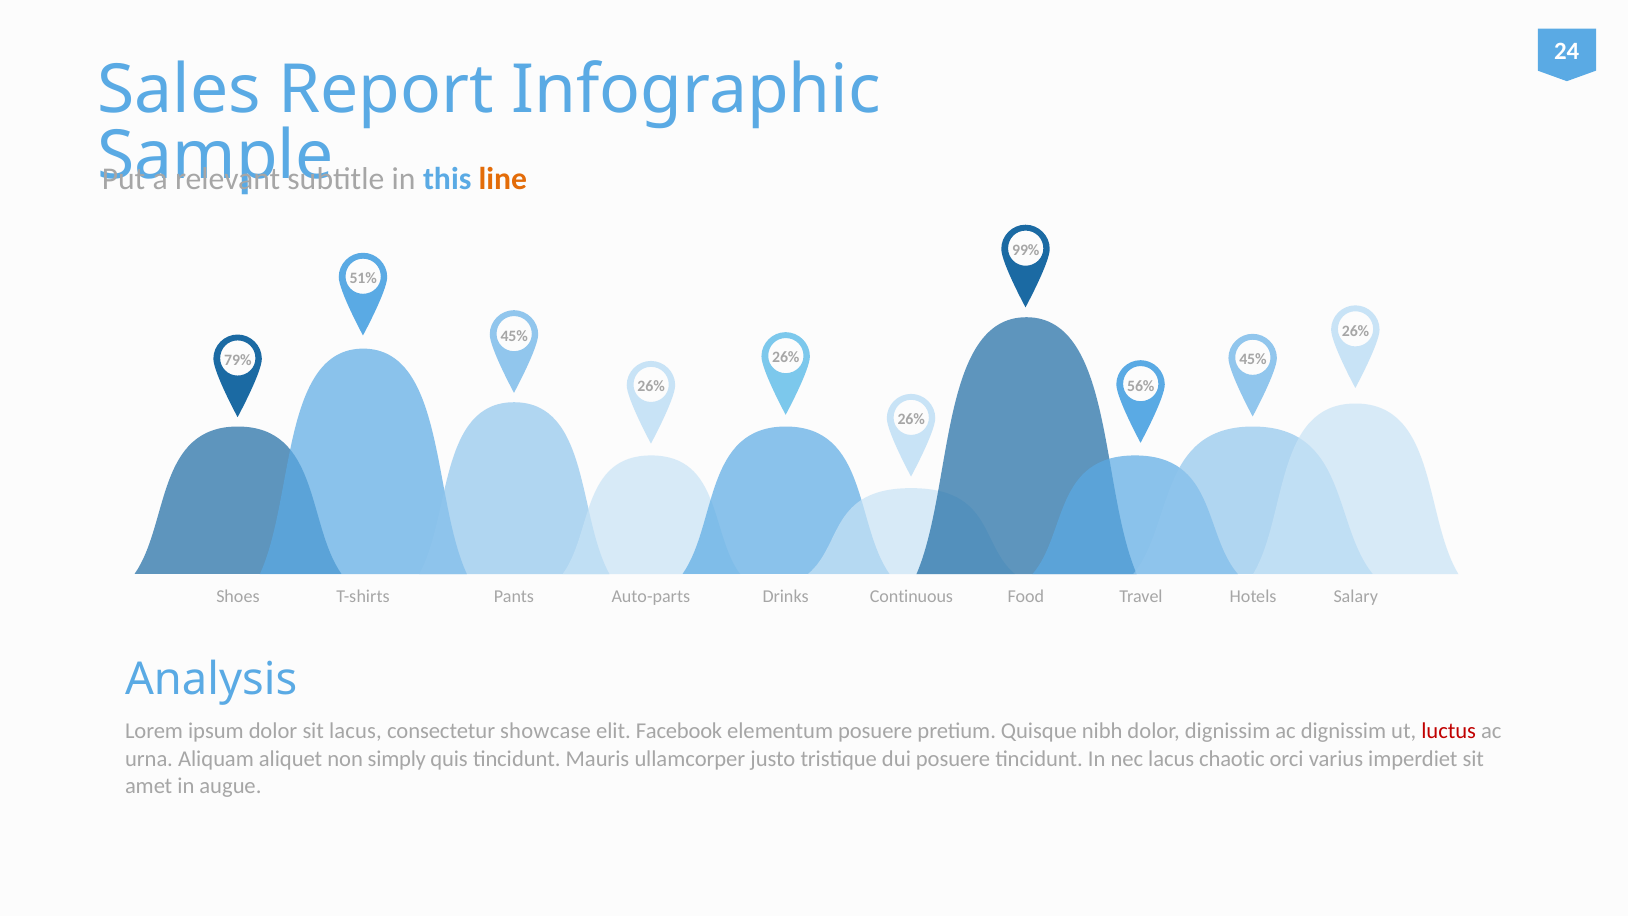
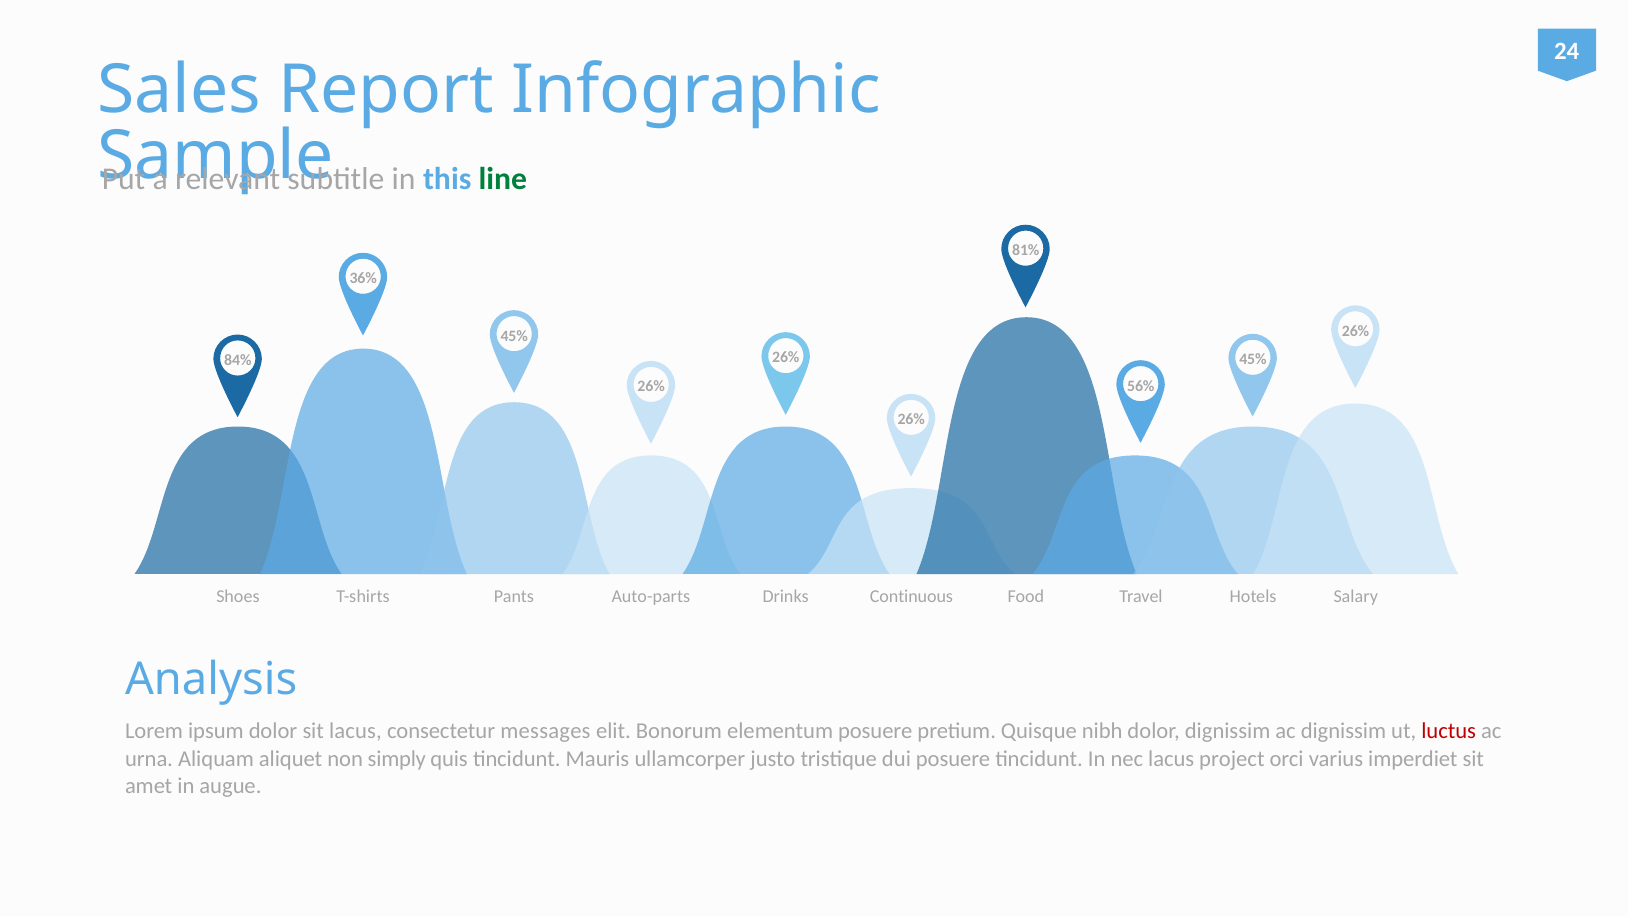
line colour: orange -> green (503, 179)
99%: 99% -> 81% (1026, 250)
51%: 51% -> 36% (363, 278)
79%: 79% -> 84% (238, 360)
showcase: showcase -> messages (546, 731)
Facebook: Facebook -> Bonorum (679, 731)
chaotic: chaotic -> project (1232, 759)
